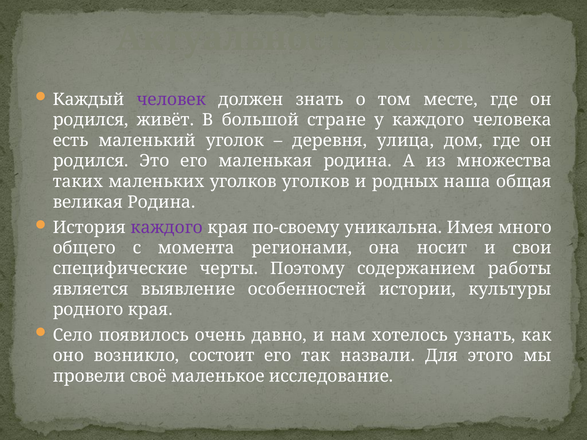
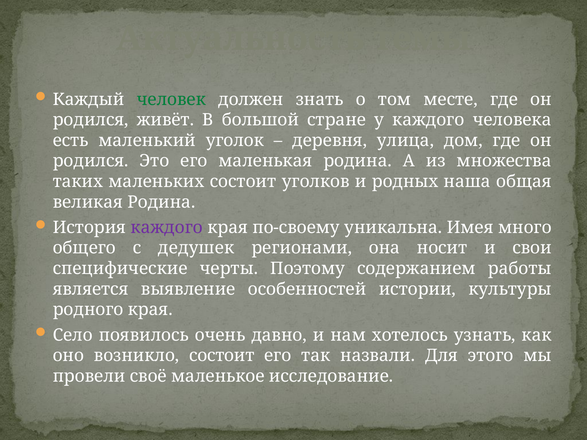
человек colour: purple -> green (171, 99)
маленьких уголков: уголков -> состоит (243, 182)
момента: момента -> дедушек (196, 248)
